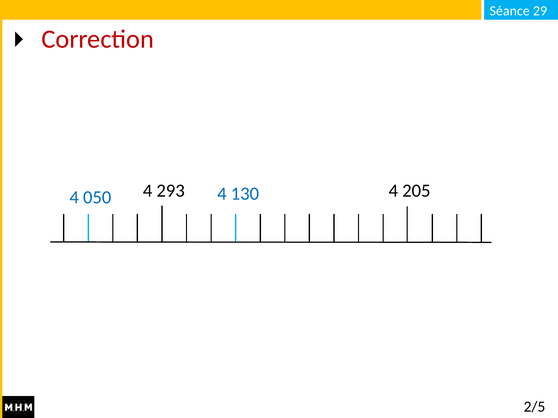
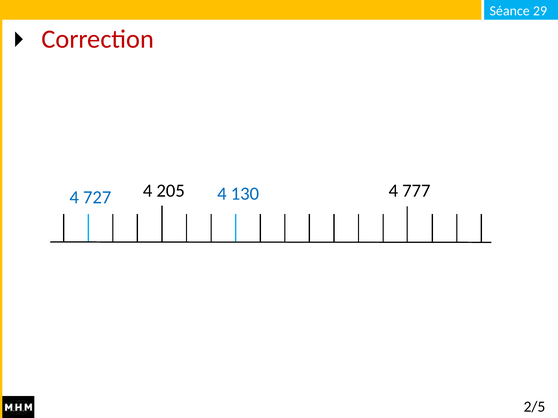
293: 293 -> 205 (171, 191)
205: 205 -> 777 (416, 191)
050: 050 -> 727 (97, 198)
